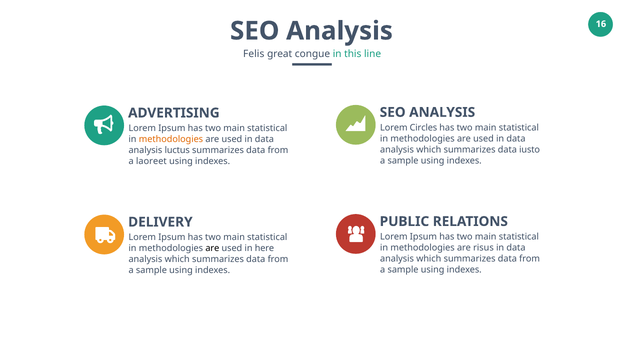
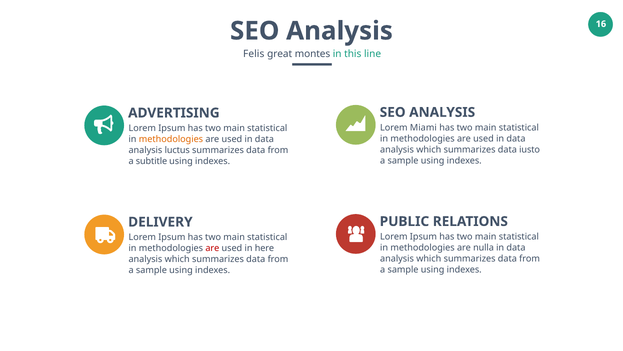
congue: congue -> montes (313, 54)
Circles: Circles -> Miami (423, 128)
laoreet: laoreet -> subtitle (151, 161)
risus: risus -> nulla (484, 247)
are colour: black -> red (212, 248)
